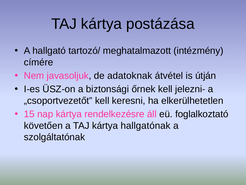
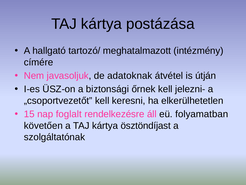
nap kártya: kártya -> foglalt (69, 114)
foglalkoztató: foglalkoztató -> folyamatban (202, 114)
hallgatónak: hallgatónak -> ösztöndíjast (146, 125)
